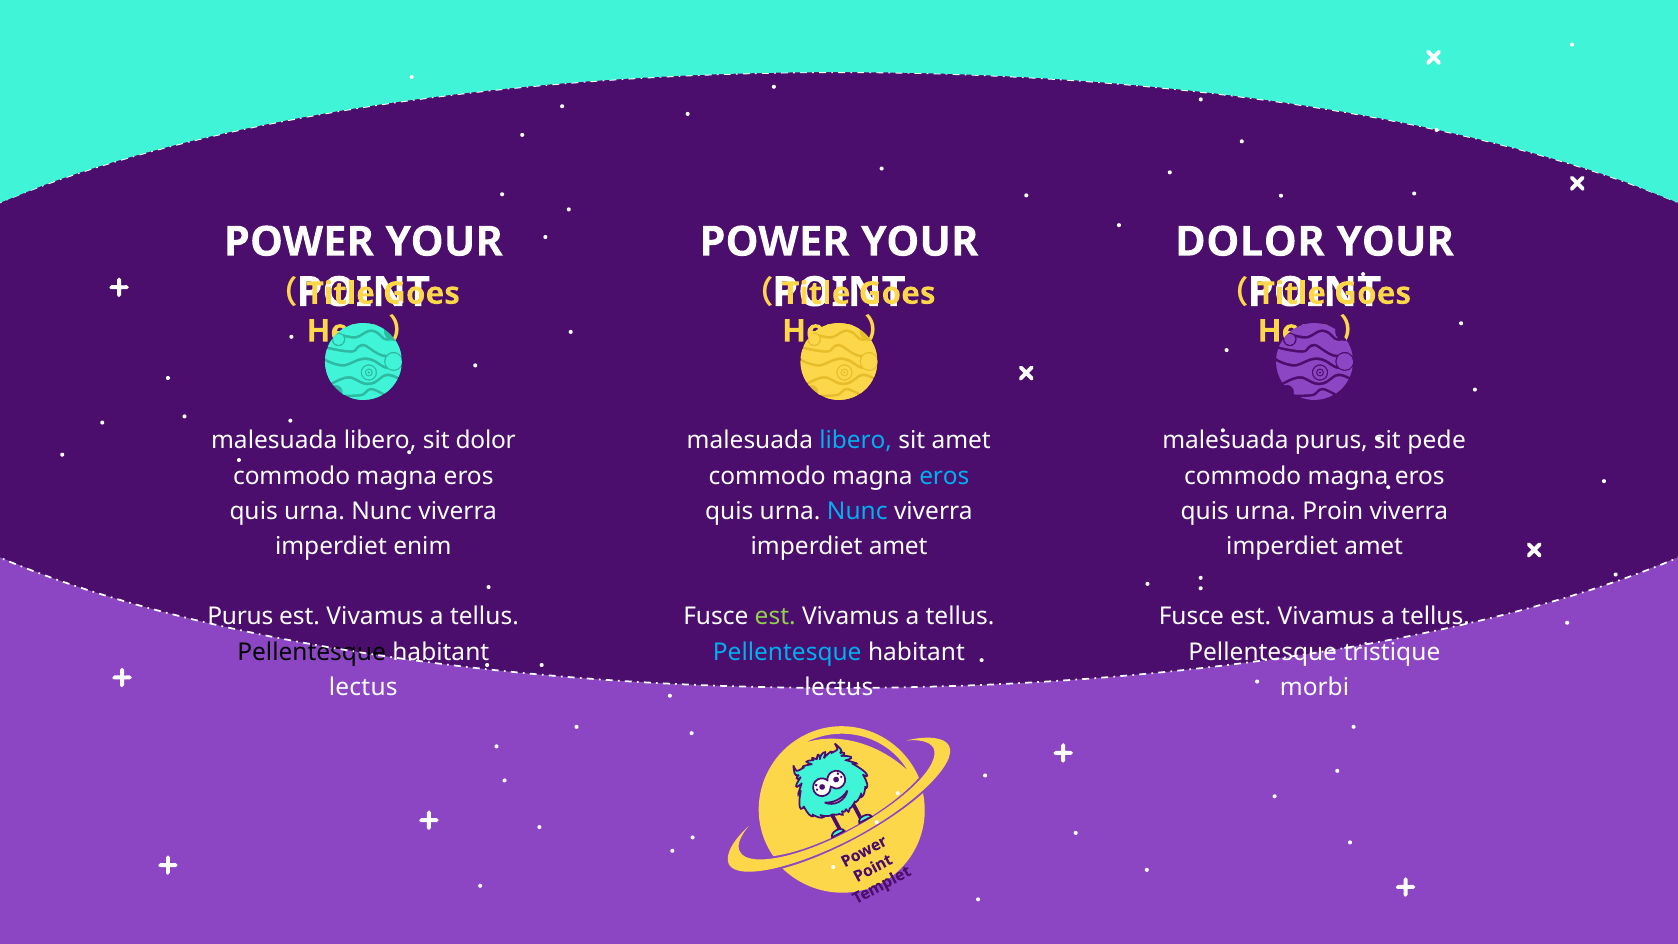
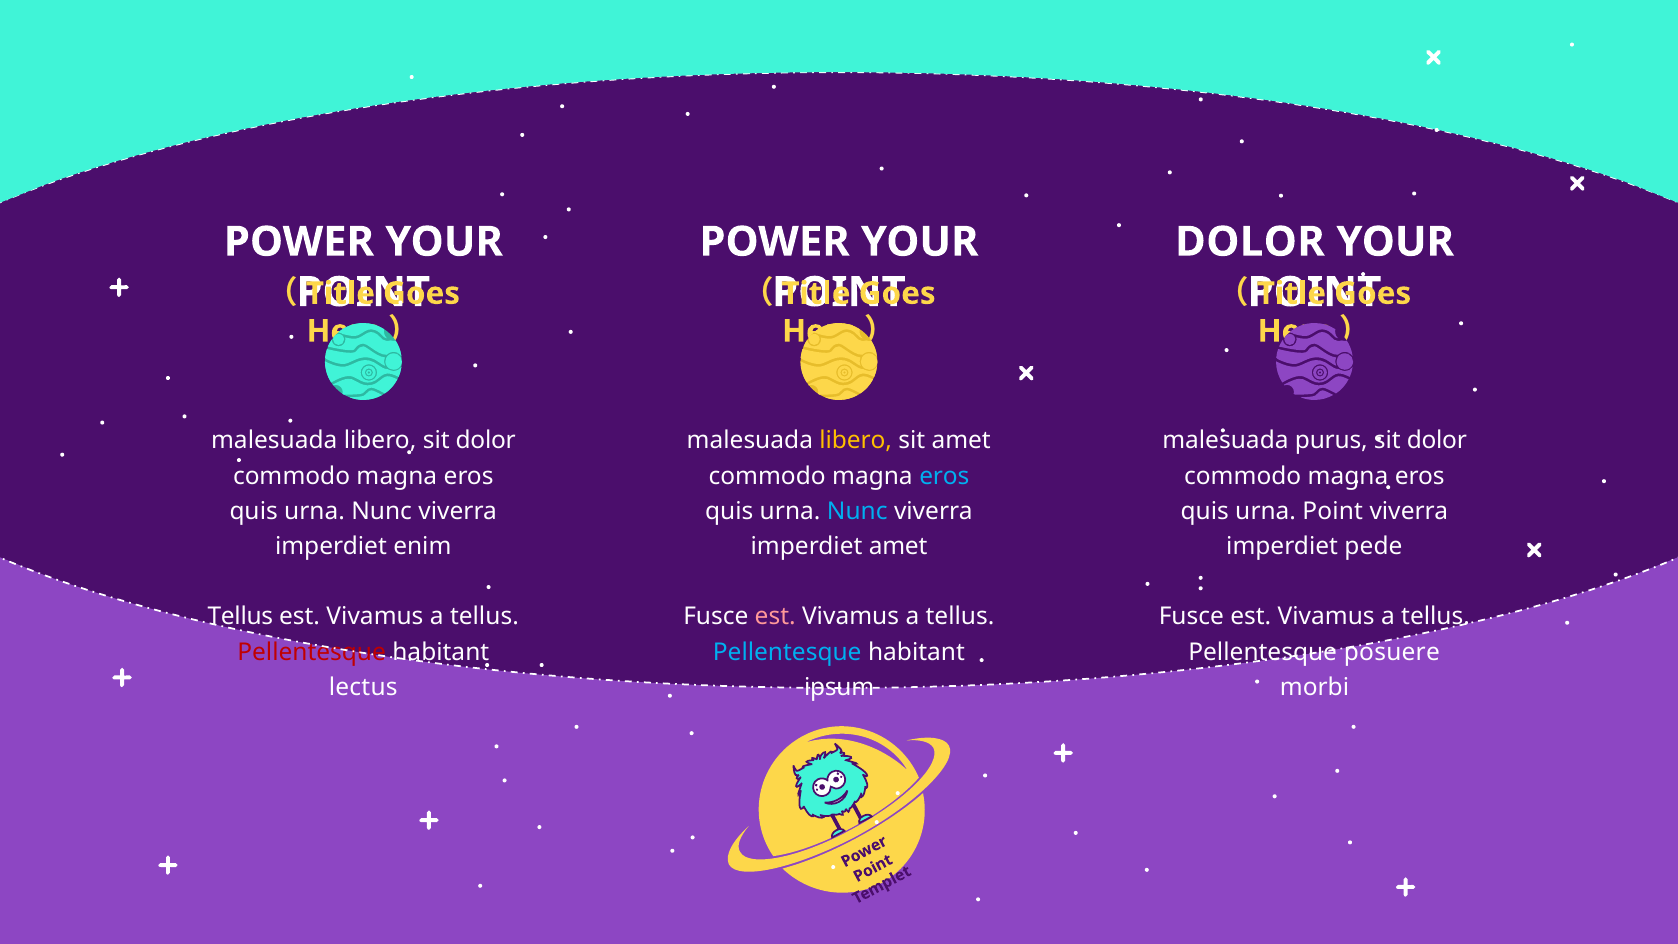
libero colour: light blue -> yellow (856, 441)
pede: pede -> dolor (1437, 441)
urna Proin: Proin -> Point (1333, 511)
amet: amet -> pede (1373, 546)
Purus: Purus -> Tellus (240, 617)
est colour: light green -> pink (775, 617)
Pellentesque colour: black -> red (312, 652)
tristique: tristique -> posuere (1392, 652)
lectus: lectus -> ipsum (839, 687)
